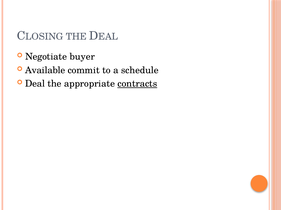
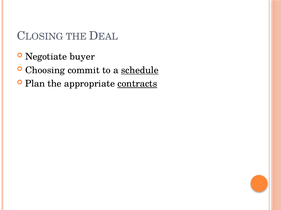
Available: Available -> Choosing (45, 70)
schedule underline: none -> present (140, 70)
Deal: Deal -> Plan (35, 84)
